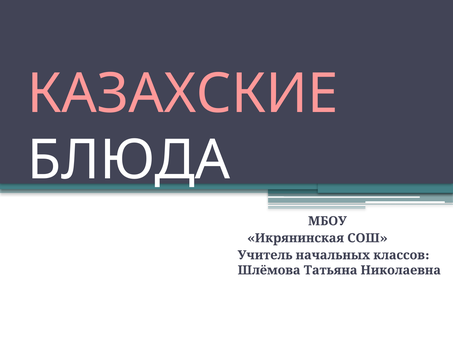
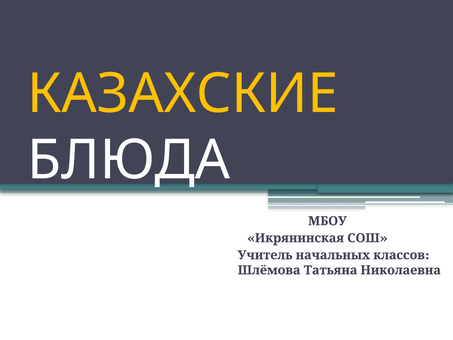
КАЗАХСКИЕ colour: pink -> yellow (183, 94)
